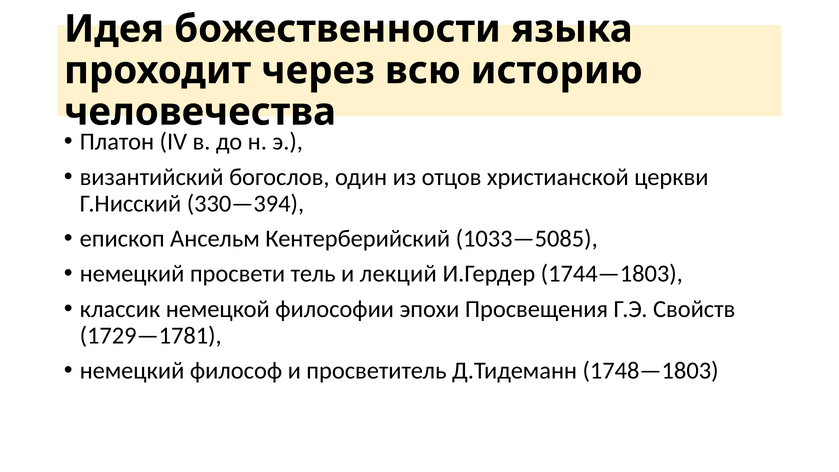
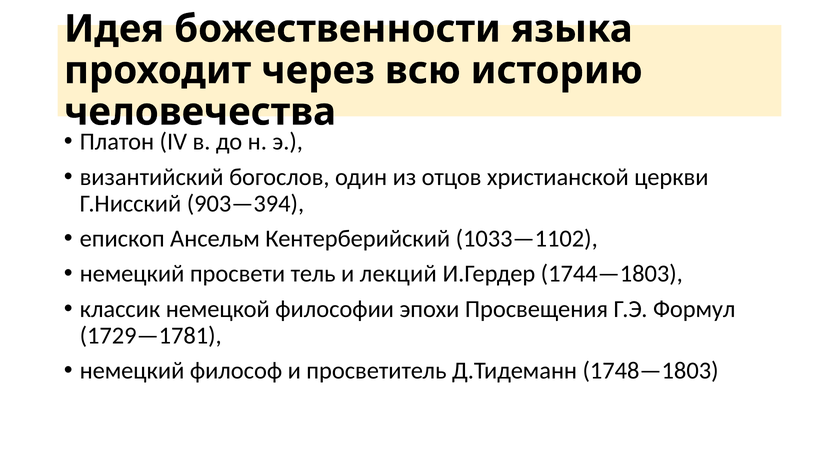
330—394: 330—394 -> 903—394 (245, 203)
1033—5085: 1033—5085 -> 1033—1102 (527, 239)
Свойств: Свойств -> Формул (694, 309)
